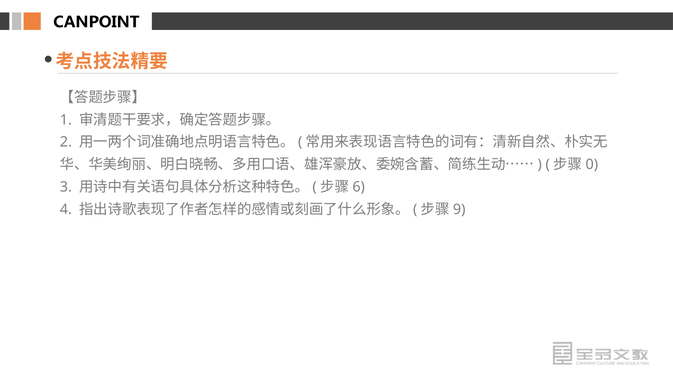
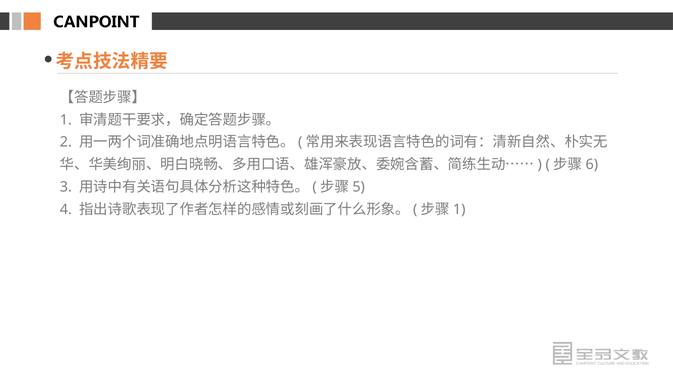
0: 0 -> 6 (592, 165)
6: 6 -> 5 (359, 187)
9: 9 -> 1 (459, 210)
